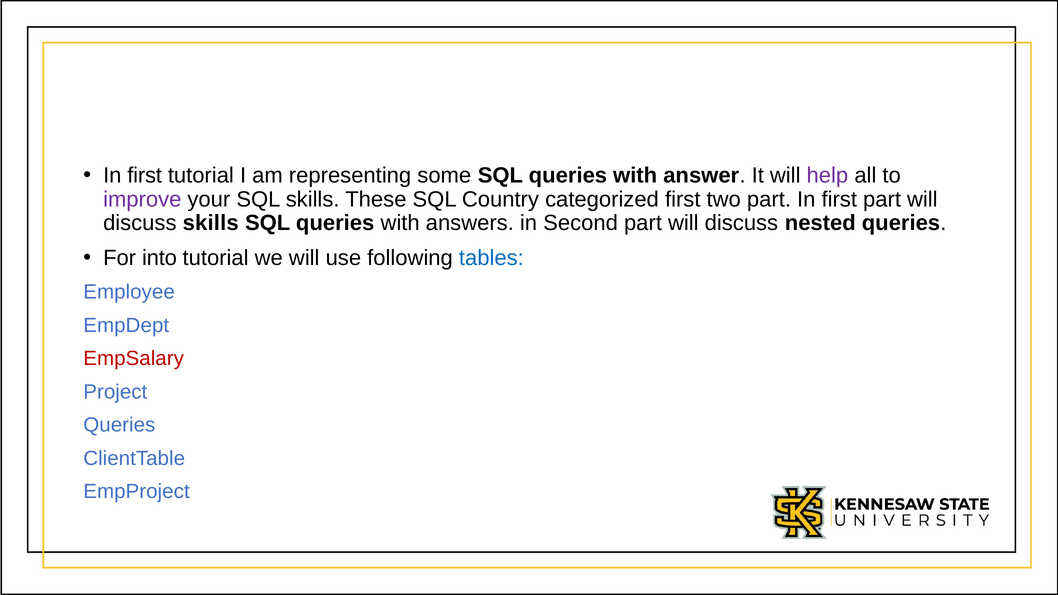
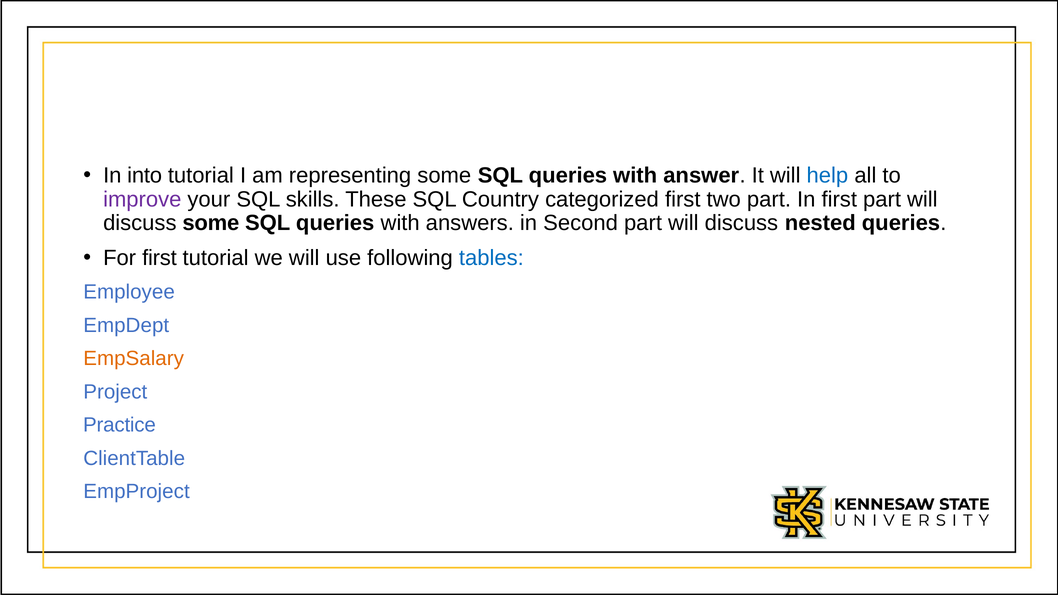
first: first -> into (145, 175)
help colour: purple -> blue (827, 175)
discuss skills: skills -> some (211, 223)
For into: into -> first (159, 258)
EmpSalary colour: red -> orange (134, 359)
Queries: Queries -> Practice (119, 425)
